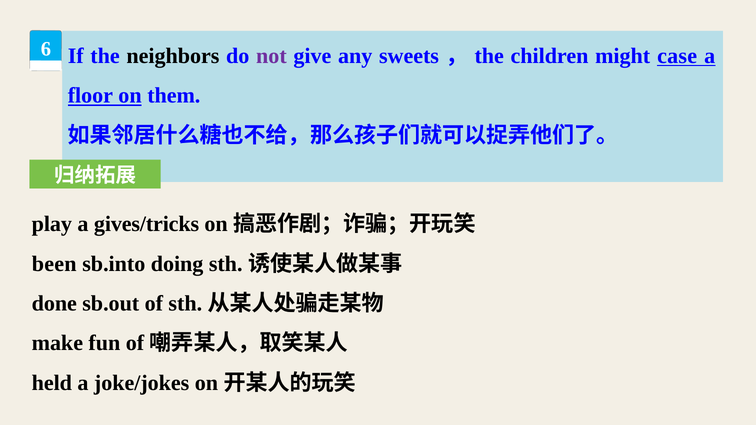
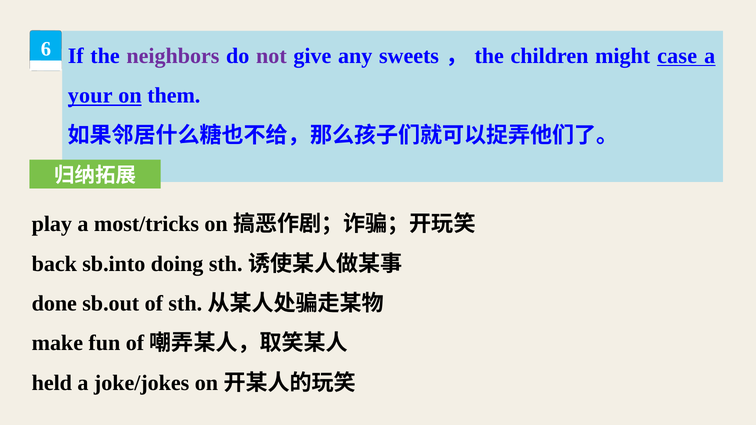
neighbors colour: black -> purple (173, 56)
floor: floor -> your (90, 96)
gives/tricks: gives/tricks -> most/tricks (147, 224)
been: been -> back (54, 264)
